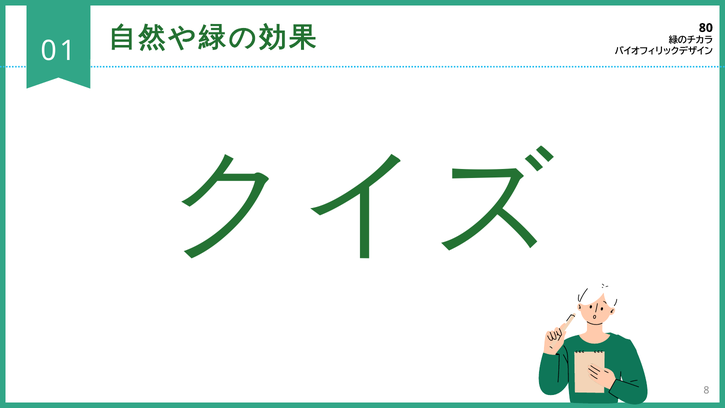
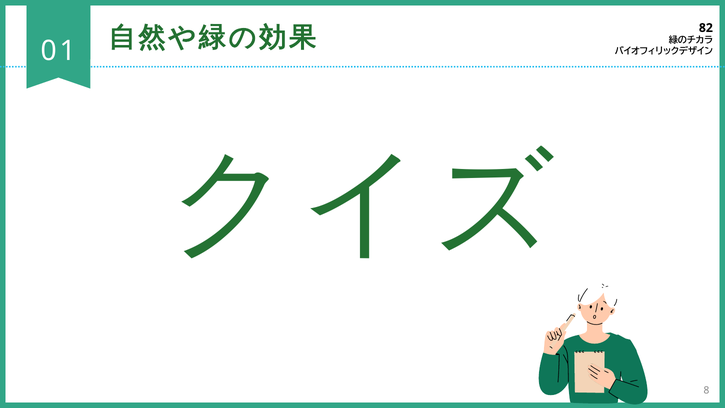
80: 80 -> 82 (706, 28)
